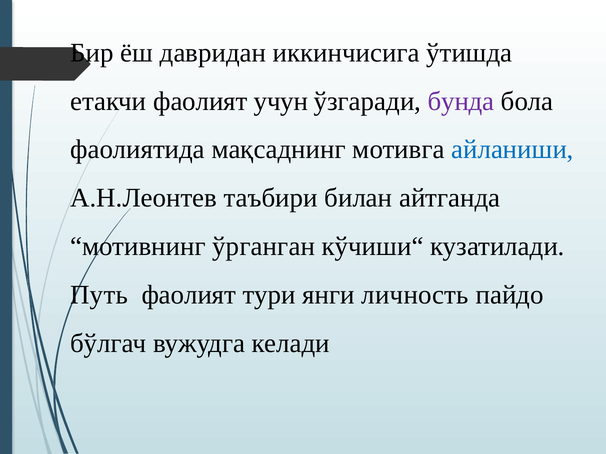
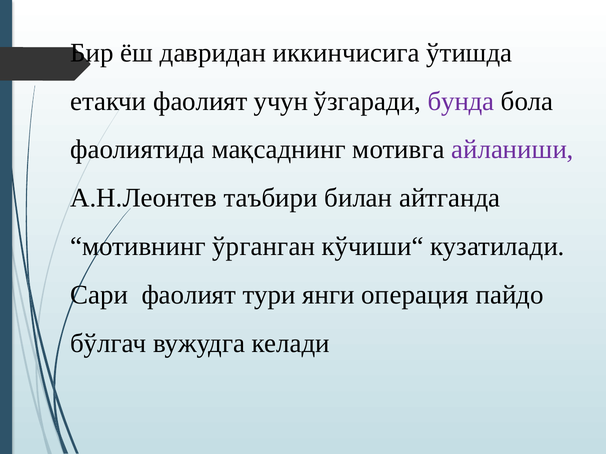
айланиши colour: blue -> purple (512, 150)
Путь: Путь -> Сари (99, 295)
личность: личность -> операция (415, 295)
